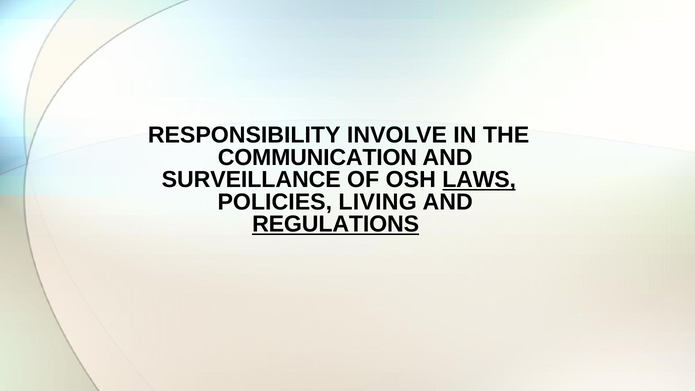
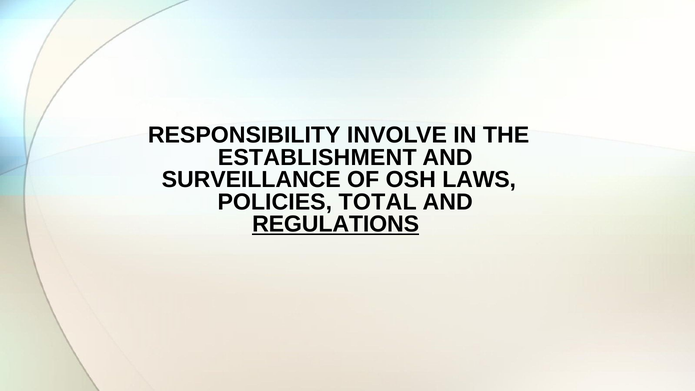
COMMUNICATION: COMMUNICATION -> ESTABLISHMENT (317, 158)
LAWS underline: present -> none (479, 180)
LIVING: LIVING -> TOTAL (378, 202)
